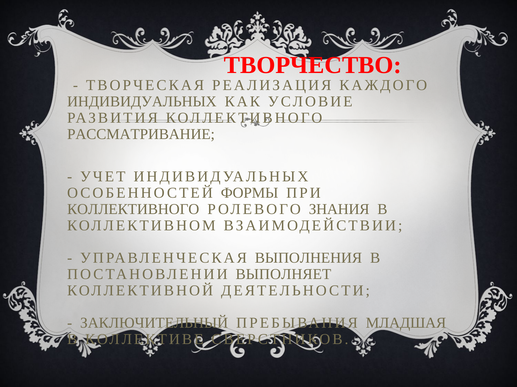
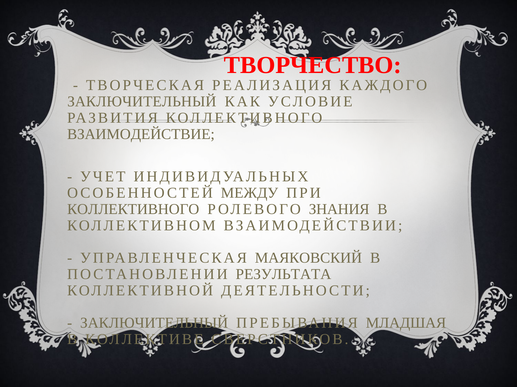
ИНДИВИДУАЛЬНЫХ: ИНДИВИДУАЛЬНЫХ -> ЗАКЛЮЧИТЕЛЬНЫЙ (142, 102)
РАССМАТРИВАНИЕ: РАССМАТРИВАНИЕ -> ВЗАИМОДЕЙСТВИЕ (141, 134)
ФОРМЫ: ФОРМЫ -> МЕЖДУ (249, 193)
ВЫПОЛНЕНИЯ: ВЫПОЛНЕНИЯ -> МАЯКОВСКИЙ (308, 258)
ВЫПОЛНЯЕТ: ВЫПОЛНЯЕТ -> РЕЗУЛЬТАТА (283, 275)
